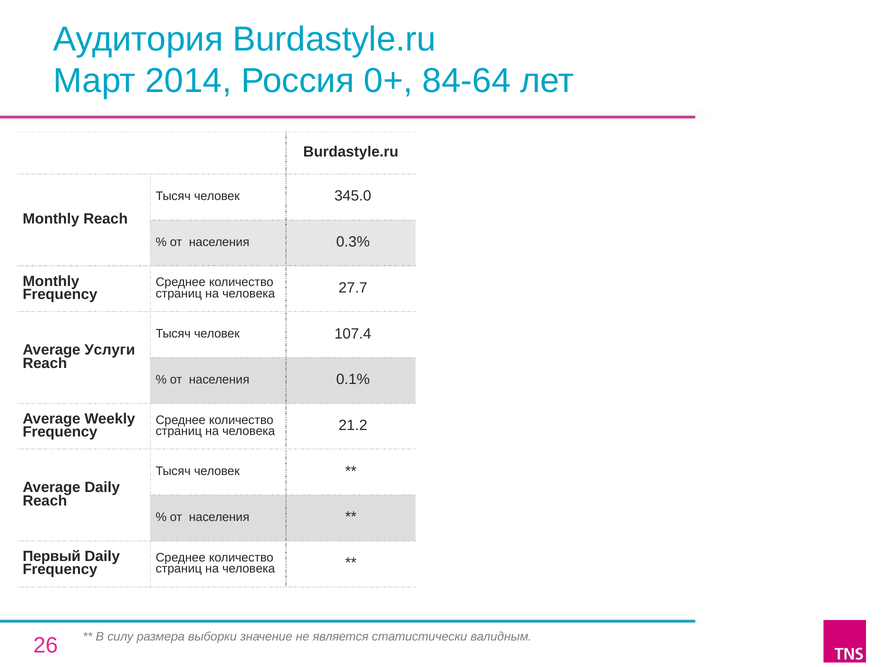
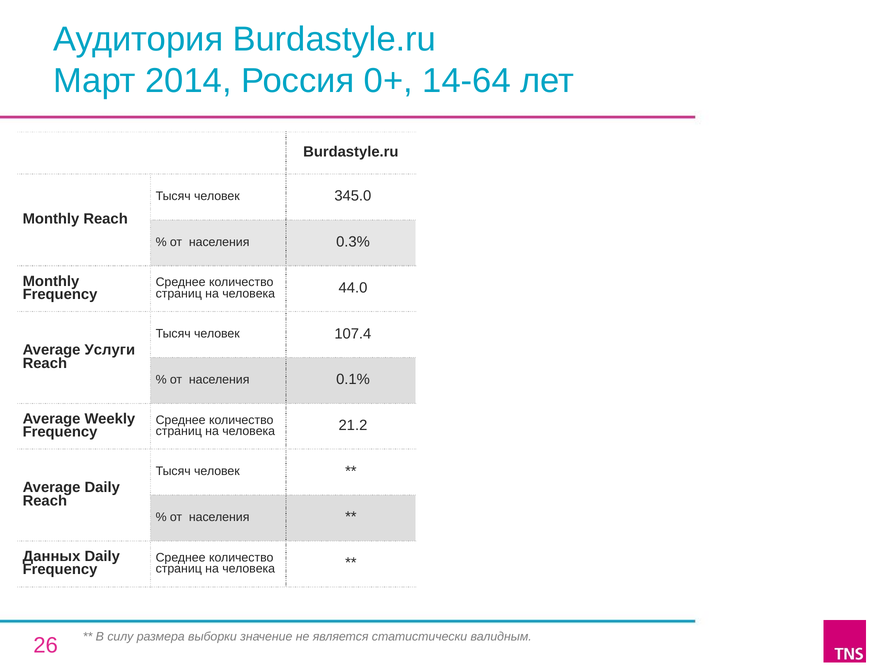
84-64: 84-64 -> 14-64 (467, 81)
27.7: 27.7 -> 44.0 (353, 288)
Первый: Первый -> Данных (52, 556)
